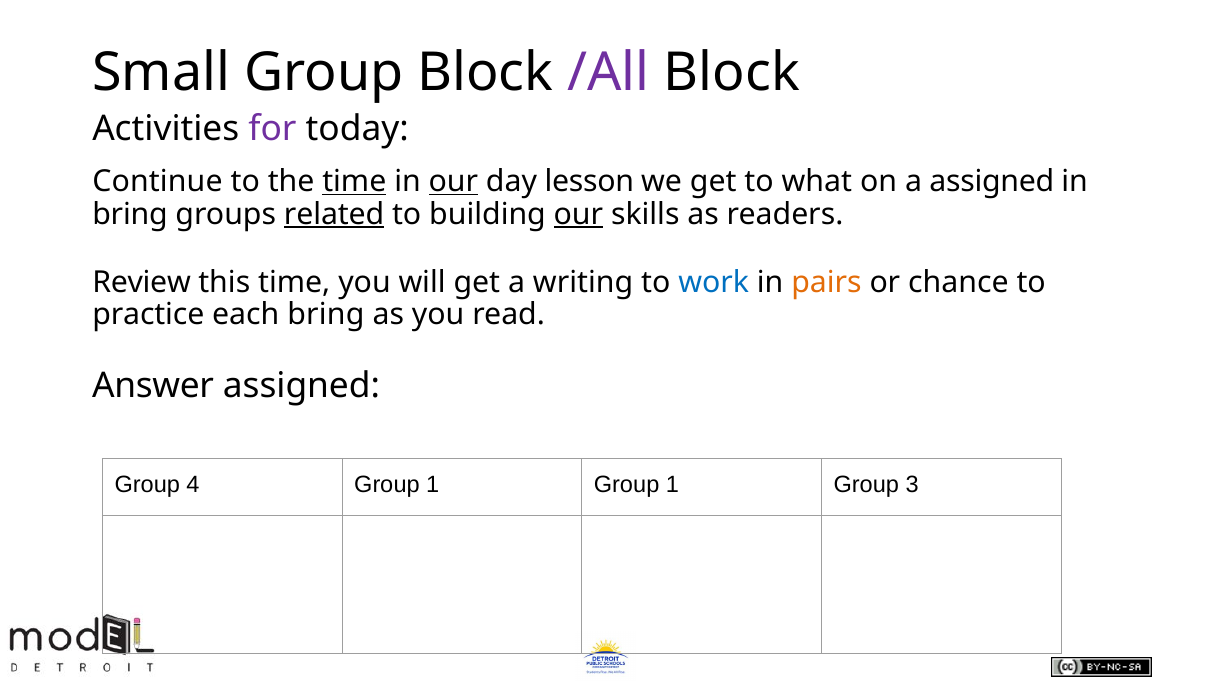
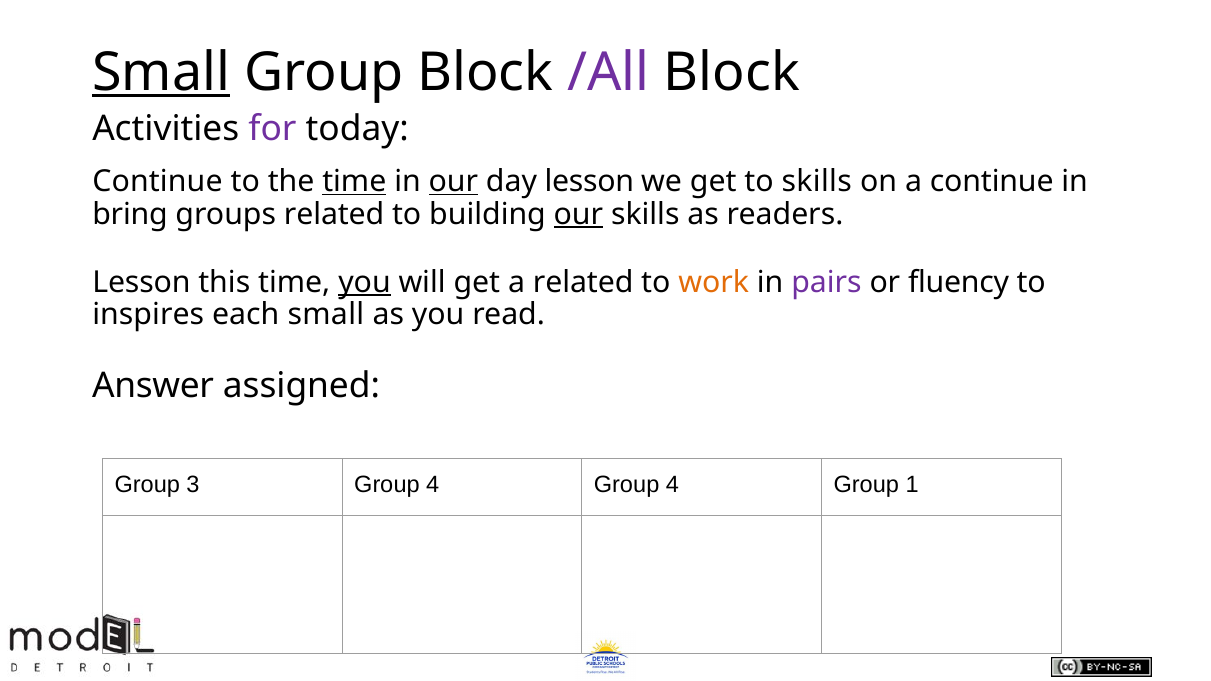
Small underline: none -> present (161, 73)
to what: what -> skills (817, 182)
a assigned: assigned -> continue (992, 182)
related underline: present -> none (334, 214)
Review: Review -> Lesson (141, 282)
you underline: none -> present (365, 282)
a writing: writing -> related (583, 282)
work colour: blue -> orange (714, 282)
pairs colour: orange -> purple (827, 282)
chance: chance -> fluency (959, 282)
practice: practice -> inspires (148, 315)
each bring: bring -> small (326, 315)
4: 4 -> 3 (193, 484)
1: 1 -> 4 (433, 484)
1: 1 -> 4 (672, 484)
3: 3 -> 1 (912, 484)
